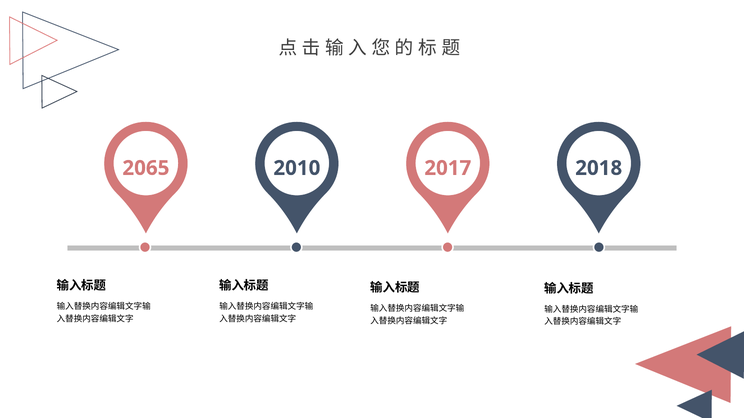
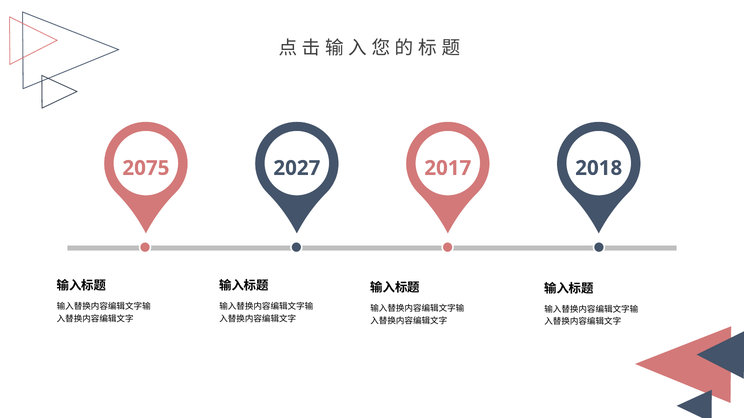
2065: 2065 -> 2075 (146, 168)
2010: 2010 -> 2027 (297, 168)
